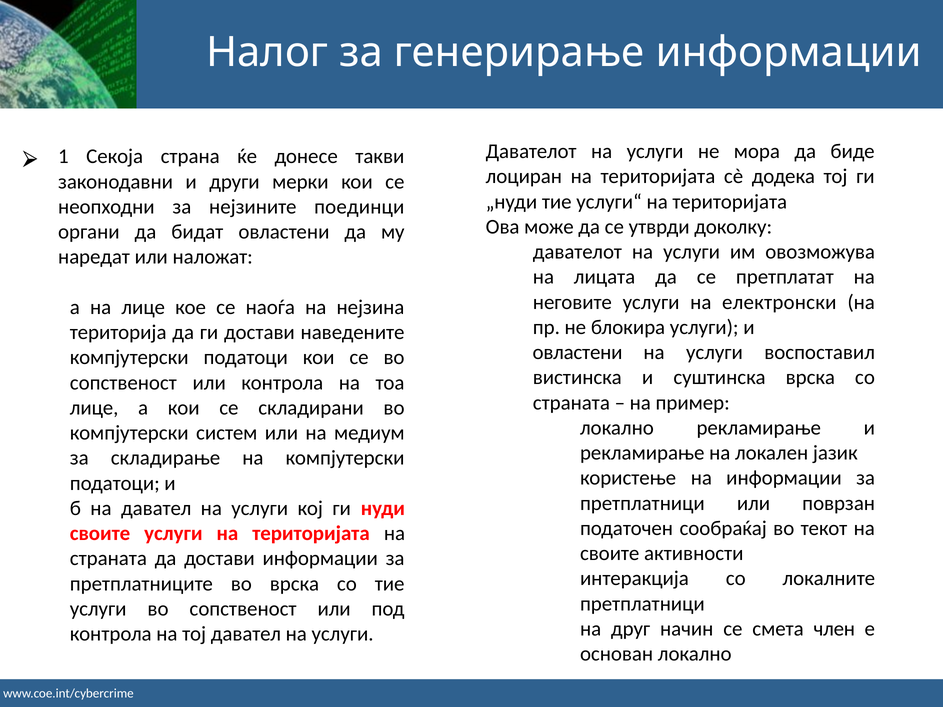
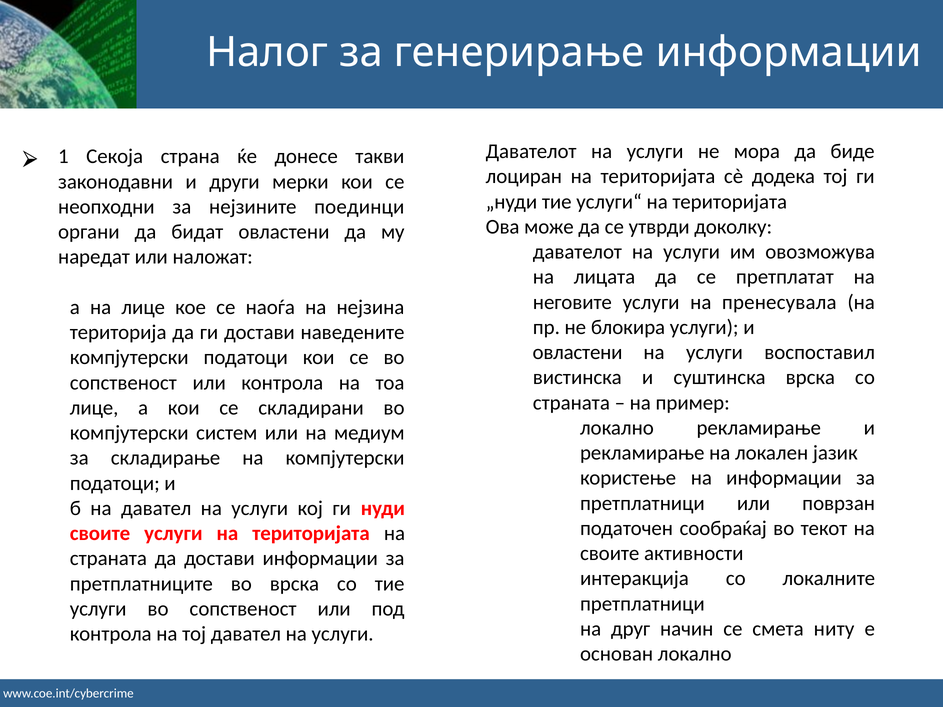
електронски: електронски -> пренесувала (779, 302)
член: член -> ниту (834, 629)
